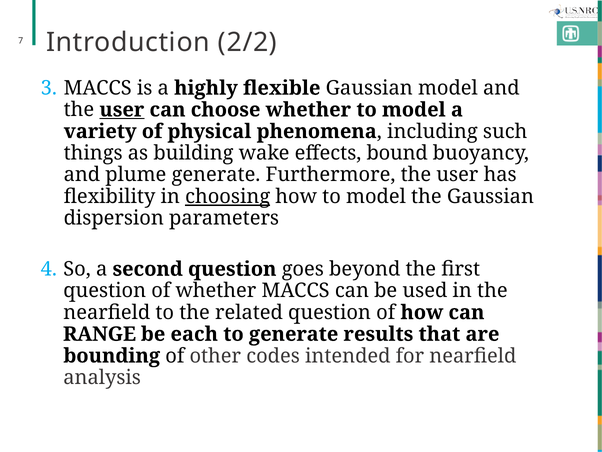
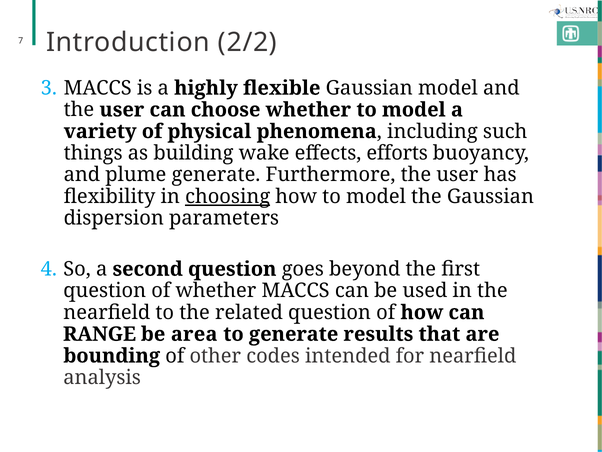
user underline: present -> none (122, 110)
bound: bound -> efforts (397, 153)
each: each -> area (194, 334)
